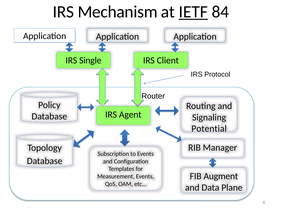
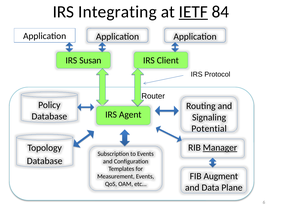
Mechanism: Mechanism -> Integrating (117, 12)
Single: Single -> Susan (90, 60)
Manager underline: none -> present (220, 147)
